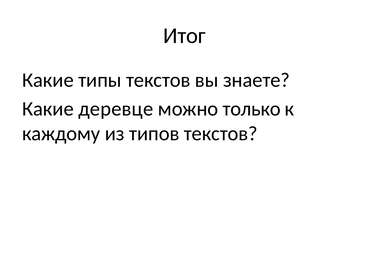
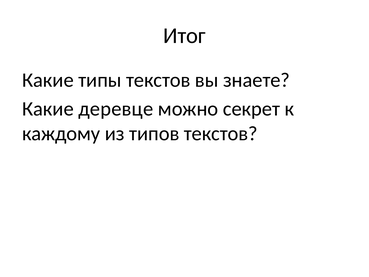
только: только -> секрет (251, 109)
